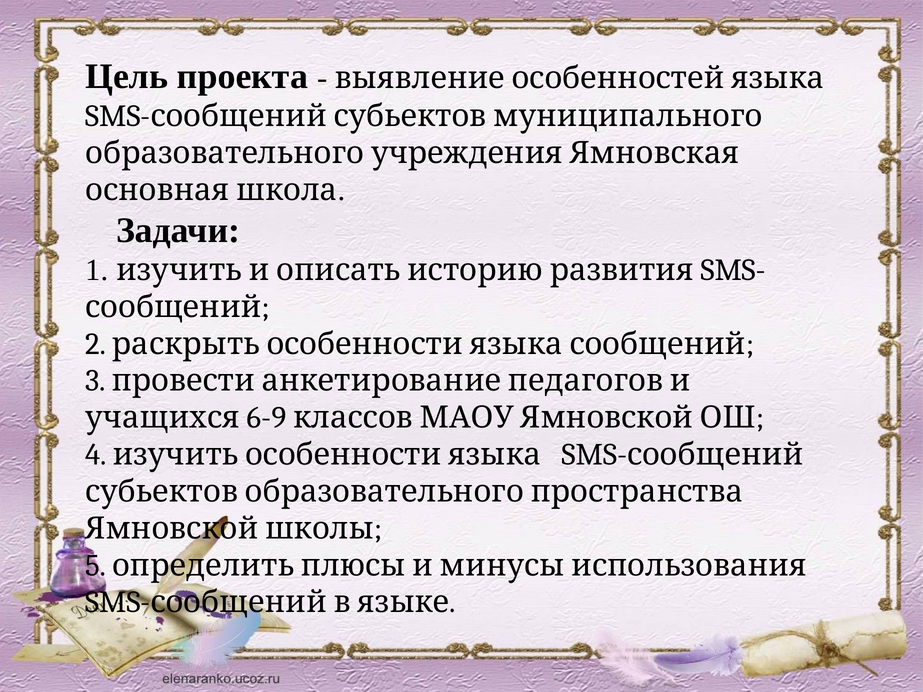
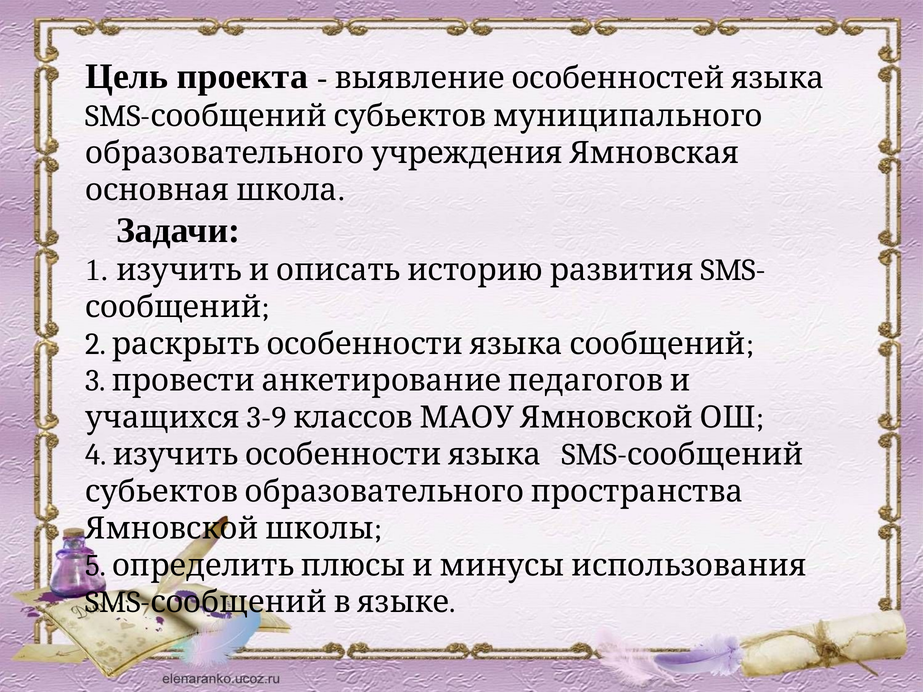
6-9: 6-9 -> 3-9 (267, 418)
